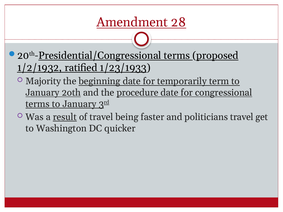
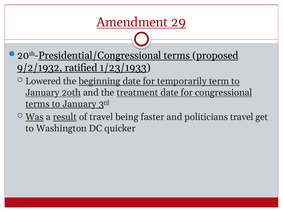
28: 28 -> 29 (178, 22)
1/2/1932: 1/2/1932 -> 9/2/1932 (40, 68)
Majority: Majority -> Lowered (43, 81)
procedure: procedure -> treatment (137, 93)
Was underline: none -> present (35, 117)
